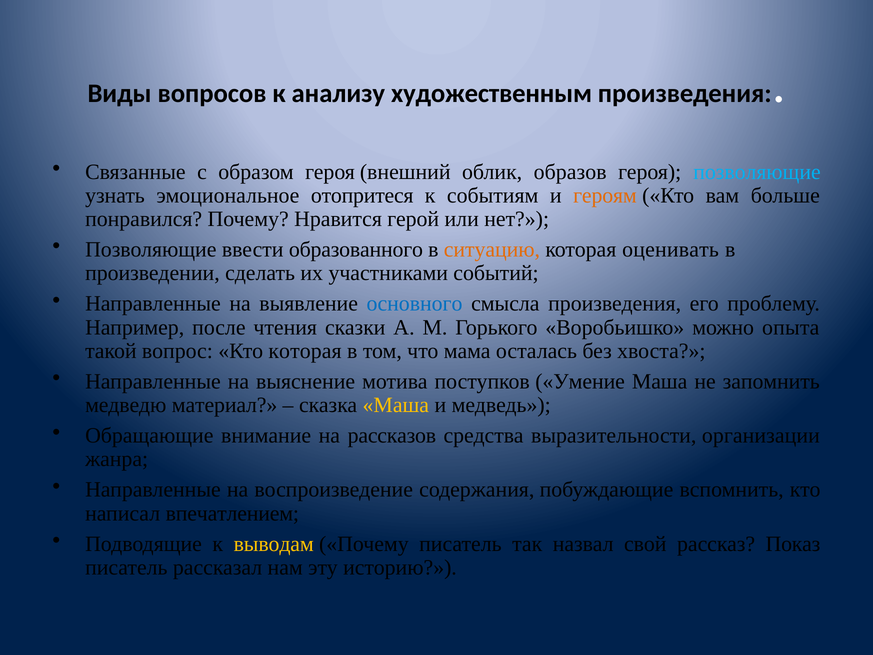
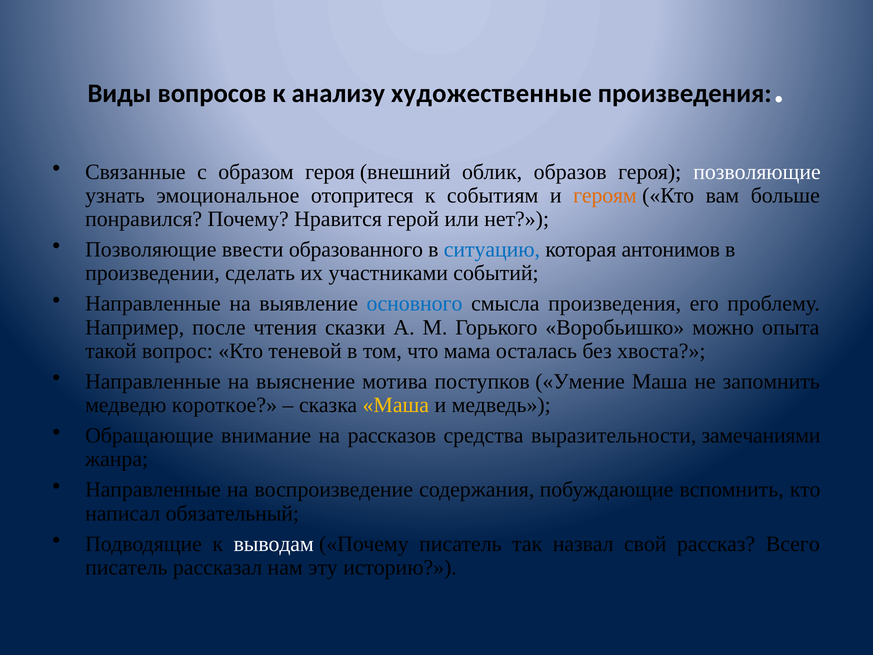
художественным: художественным -> художественные (491, 93)
позволяющие colour: light blue -> white (757, 172)
ситуацию colour: orange -> blue (492, 249)
оценивать: оценивать -> антонимов (671, 249)
Кто которая: которая -> теневой (305, 351)
материал: материал -> короткое (224, 405)
организации: организации -> замечаниями (761, 435)
впечатлением: впечатлением -> обязательный (232, 513)
выводам colour: yellow -> white (274, 544)
Показ: Показ -> Всего (793, 544)
